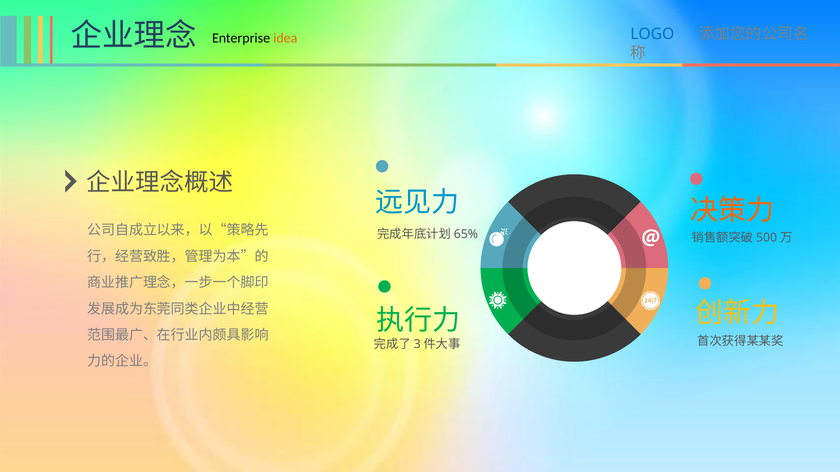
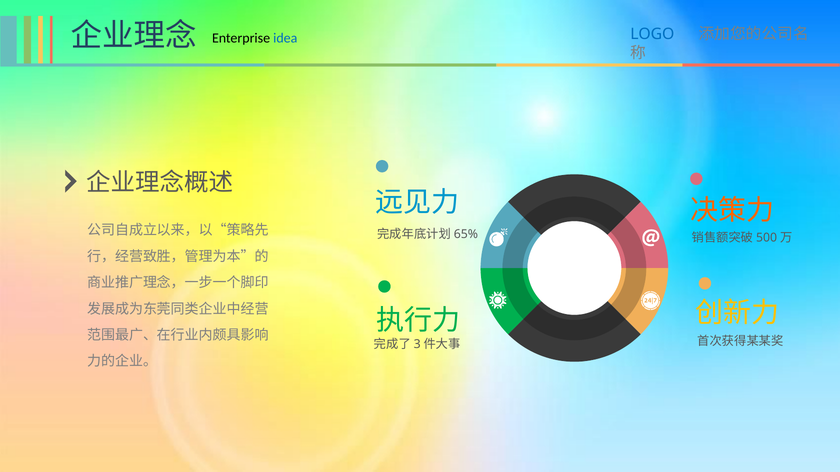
idea colour: orange -> blue (285, 38)
